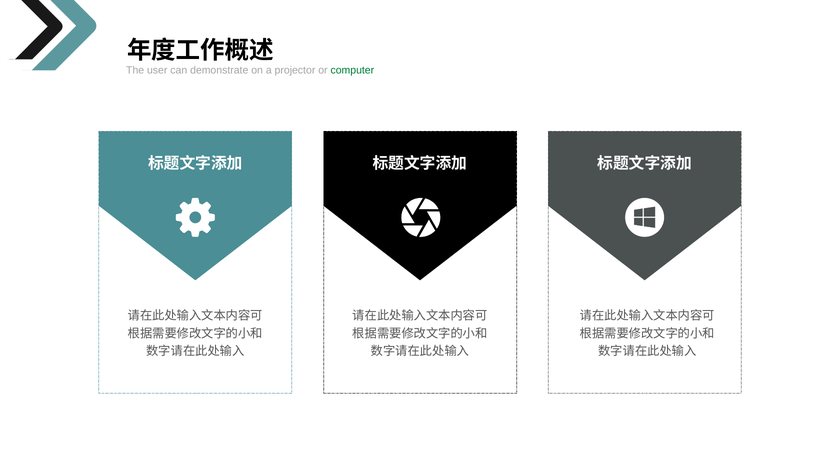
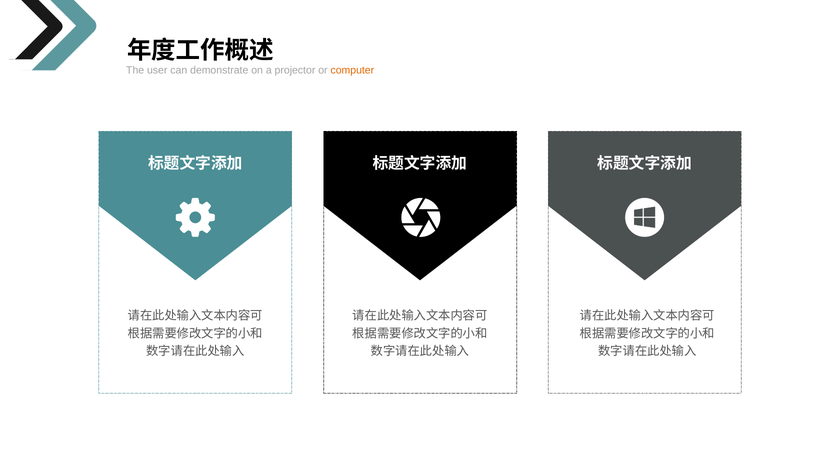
computer colour: green -> orange (352, 70)
